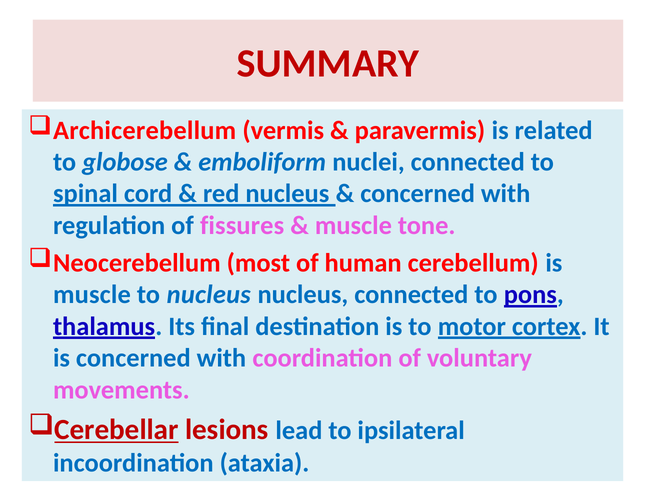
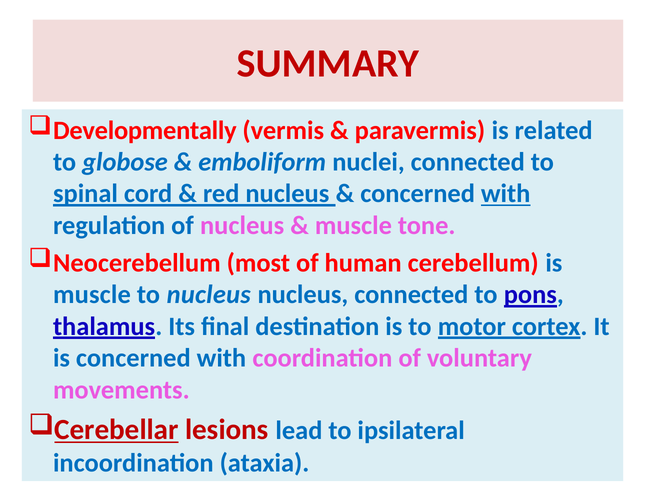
Archicerebellum: Archicerebellum -> Developmentally (145, 130)
with underline: none -> present (506, 194)
of fissures: fissures -> nucleus (242, 225)
